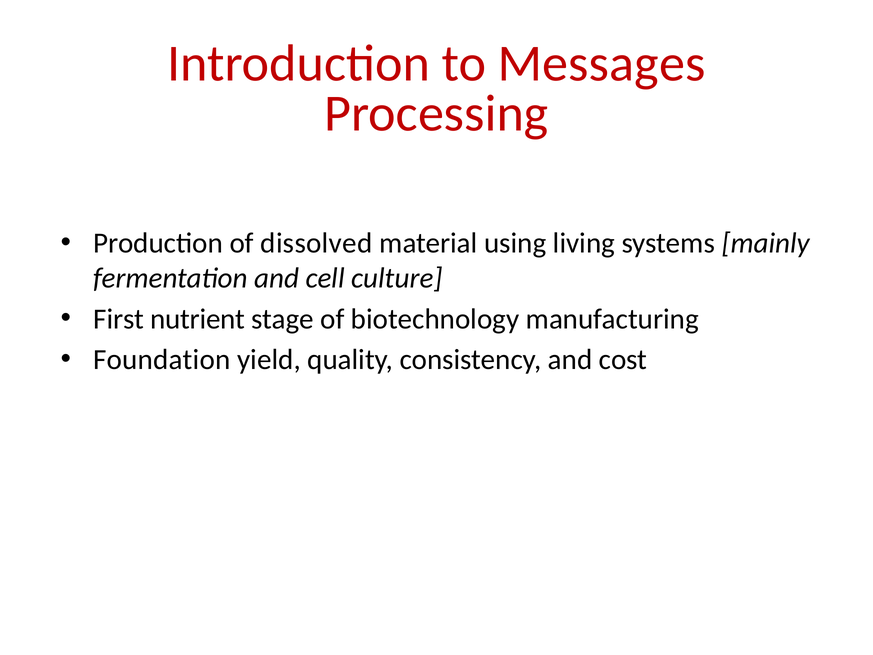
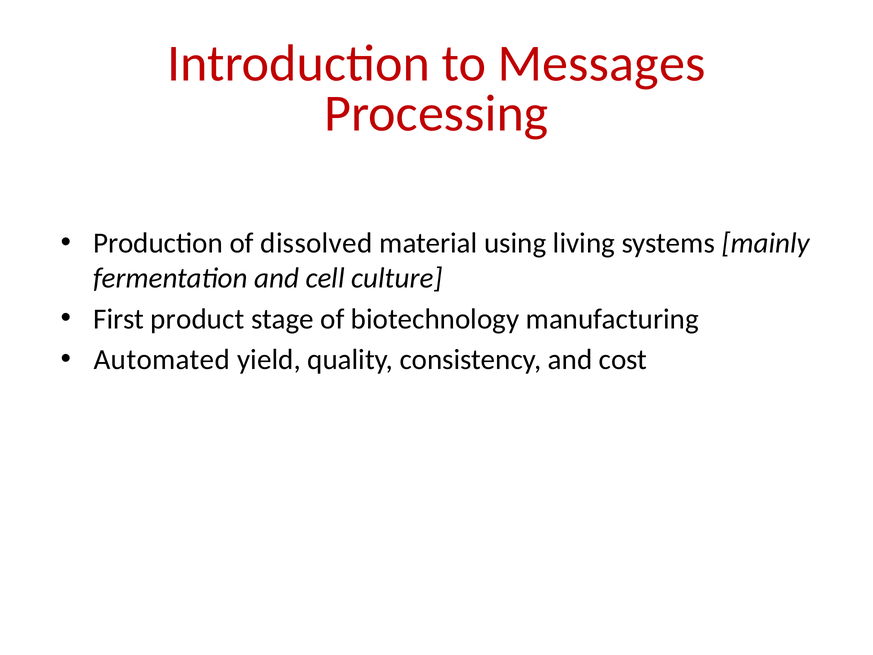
nutrient: nutrient -> product (197, 319)
Foundation: Foundation -> Automated (162, 360)
